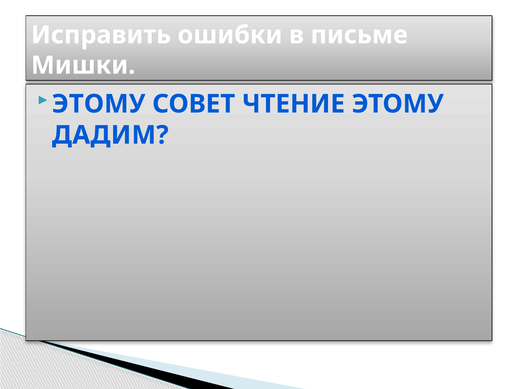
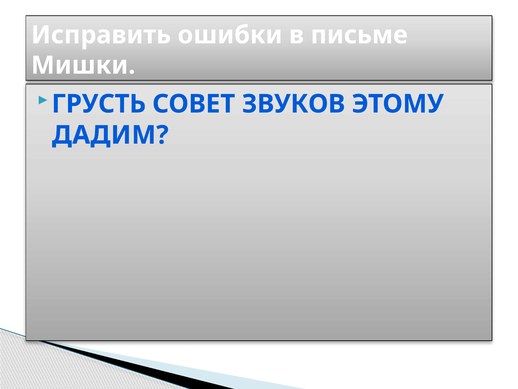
ЭТОМУ: ЭТОМУ -> ГРУСТЬ (99, 104)
ЧТЕНИЕ: ЧТЕНИЕ -> ЗВУКОВ (294, 104)
